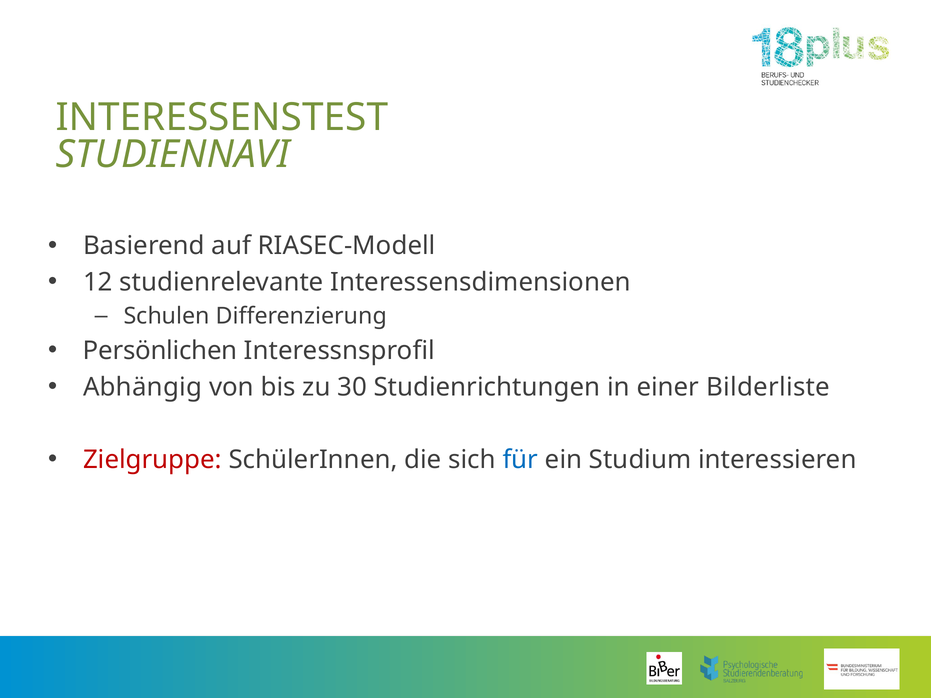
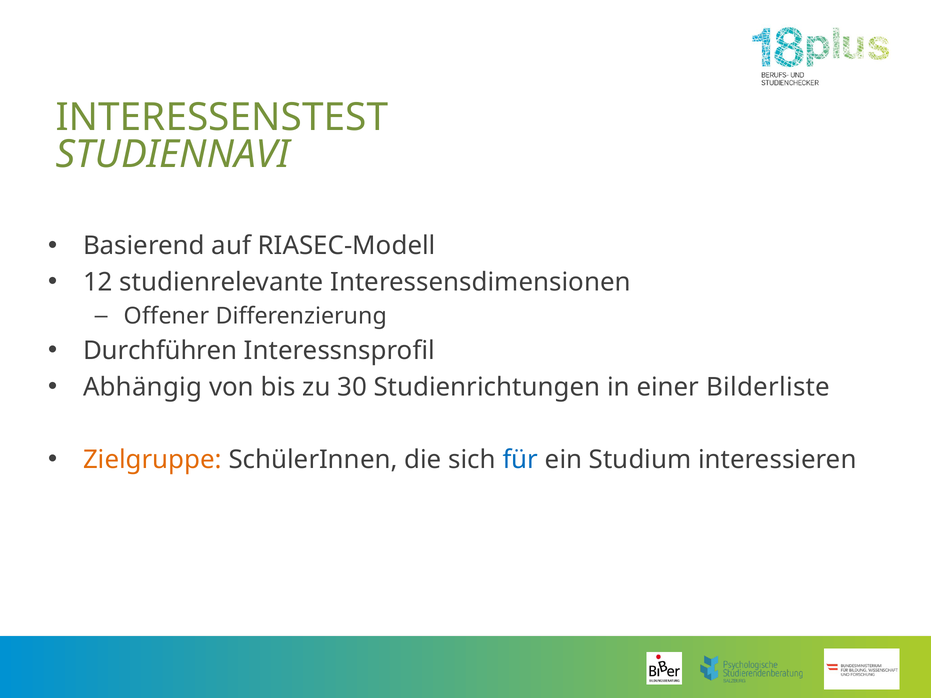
Schulen: Schulen -> Offener (167, 316)
Persönlichen: Persönlichen -> Durchführen (160, 351)
Zielgruppe colour: red -> orange (152, 460)
